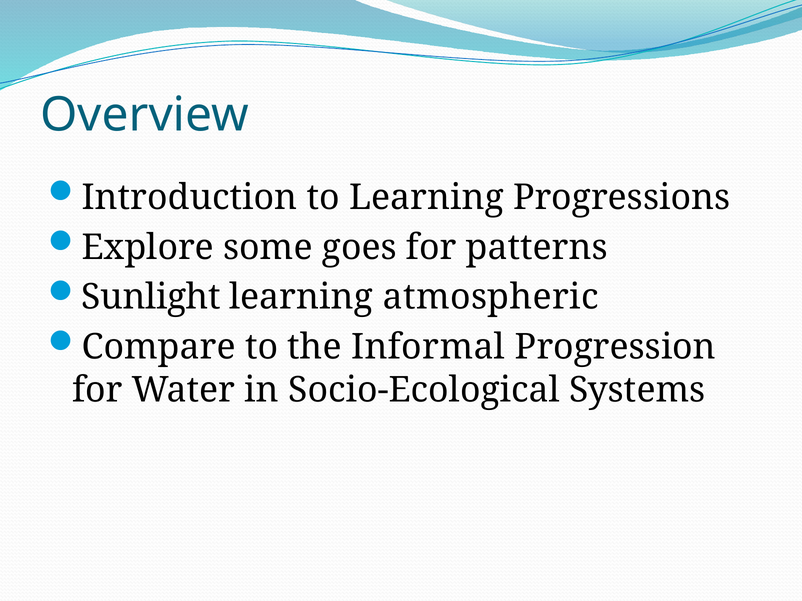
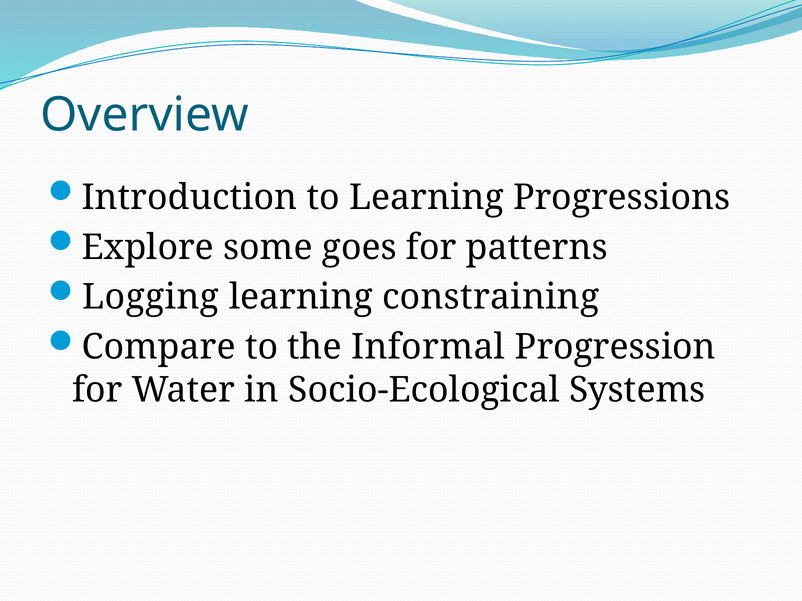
Sunlight: Sunlight -> Logging (151, 297)
atmospheric: atmospheric -> constraining (491, 297)
